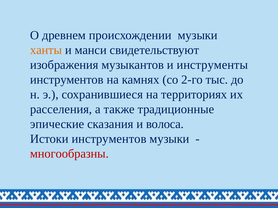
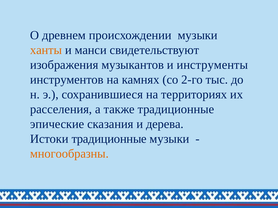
волоса: волоса -> дерева (165, 124)
Истоки инструментов: инструментов -> традиционные (109, 139)
многообразны colour: red -> orange (69, 154)
